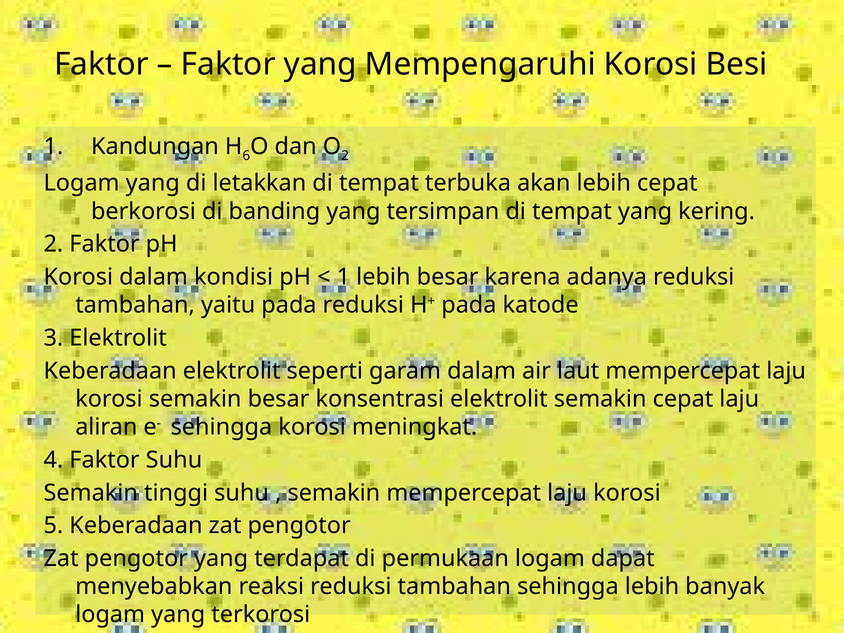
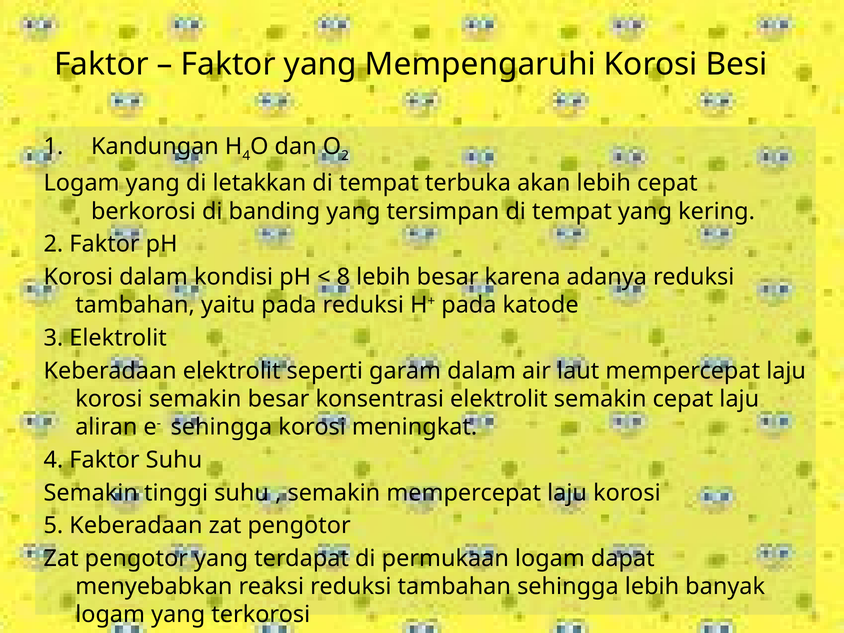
6: 6 -> 4 (246, 156)
1: 1 -> 8 (343, 277)
